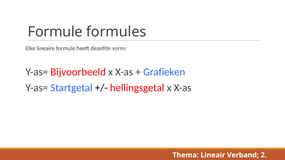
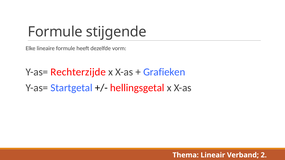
formules: formules -> stijgende (116, 32)
Bijvoorbeeld: Bijvoorbeeld -> Rechterzijde (78, 72)
